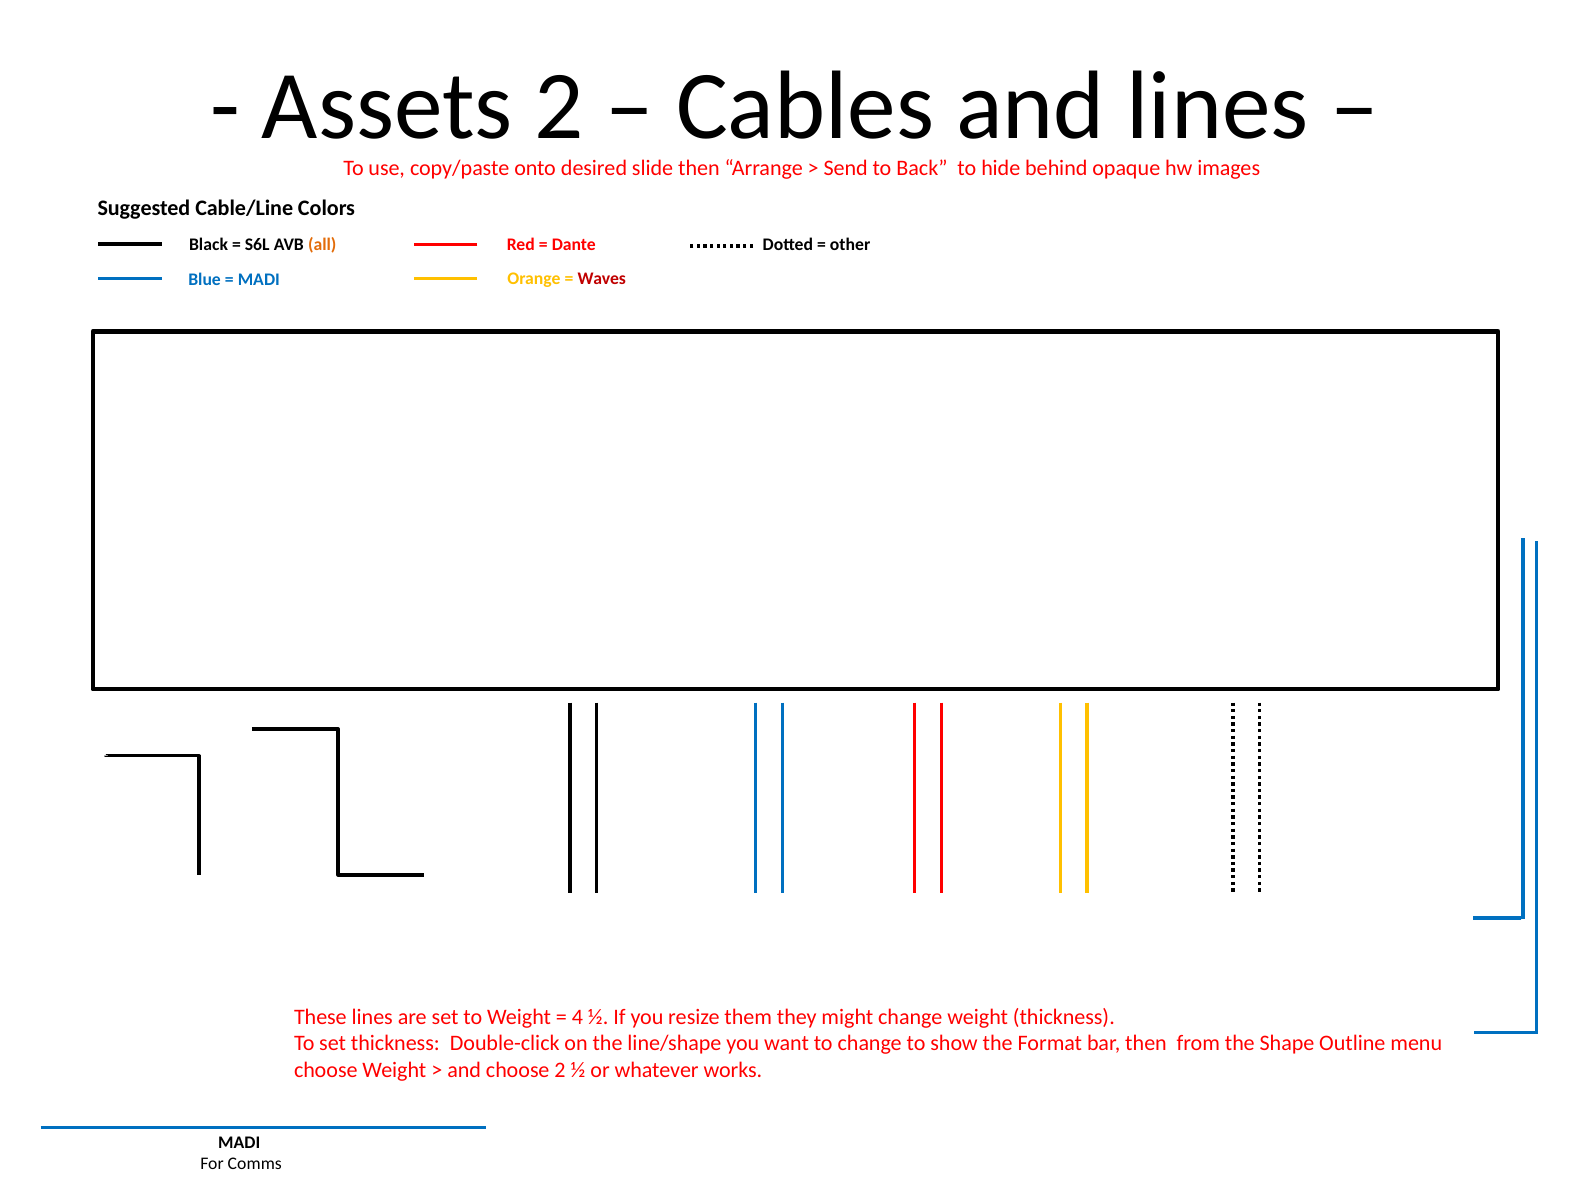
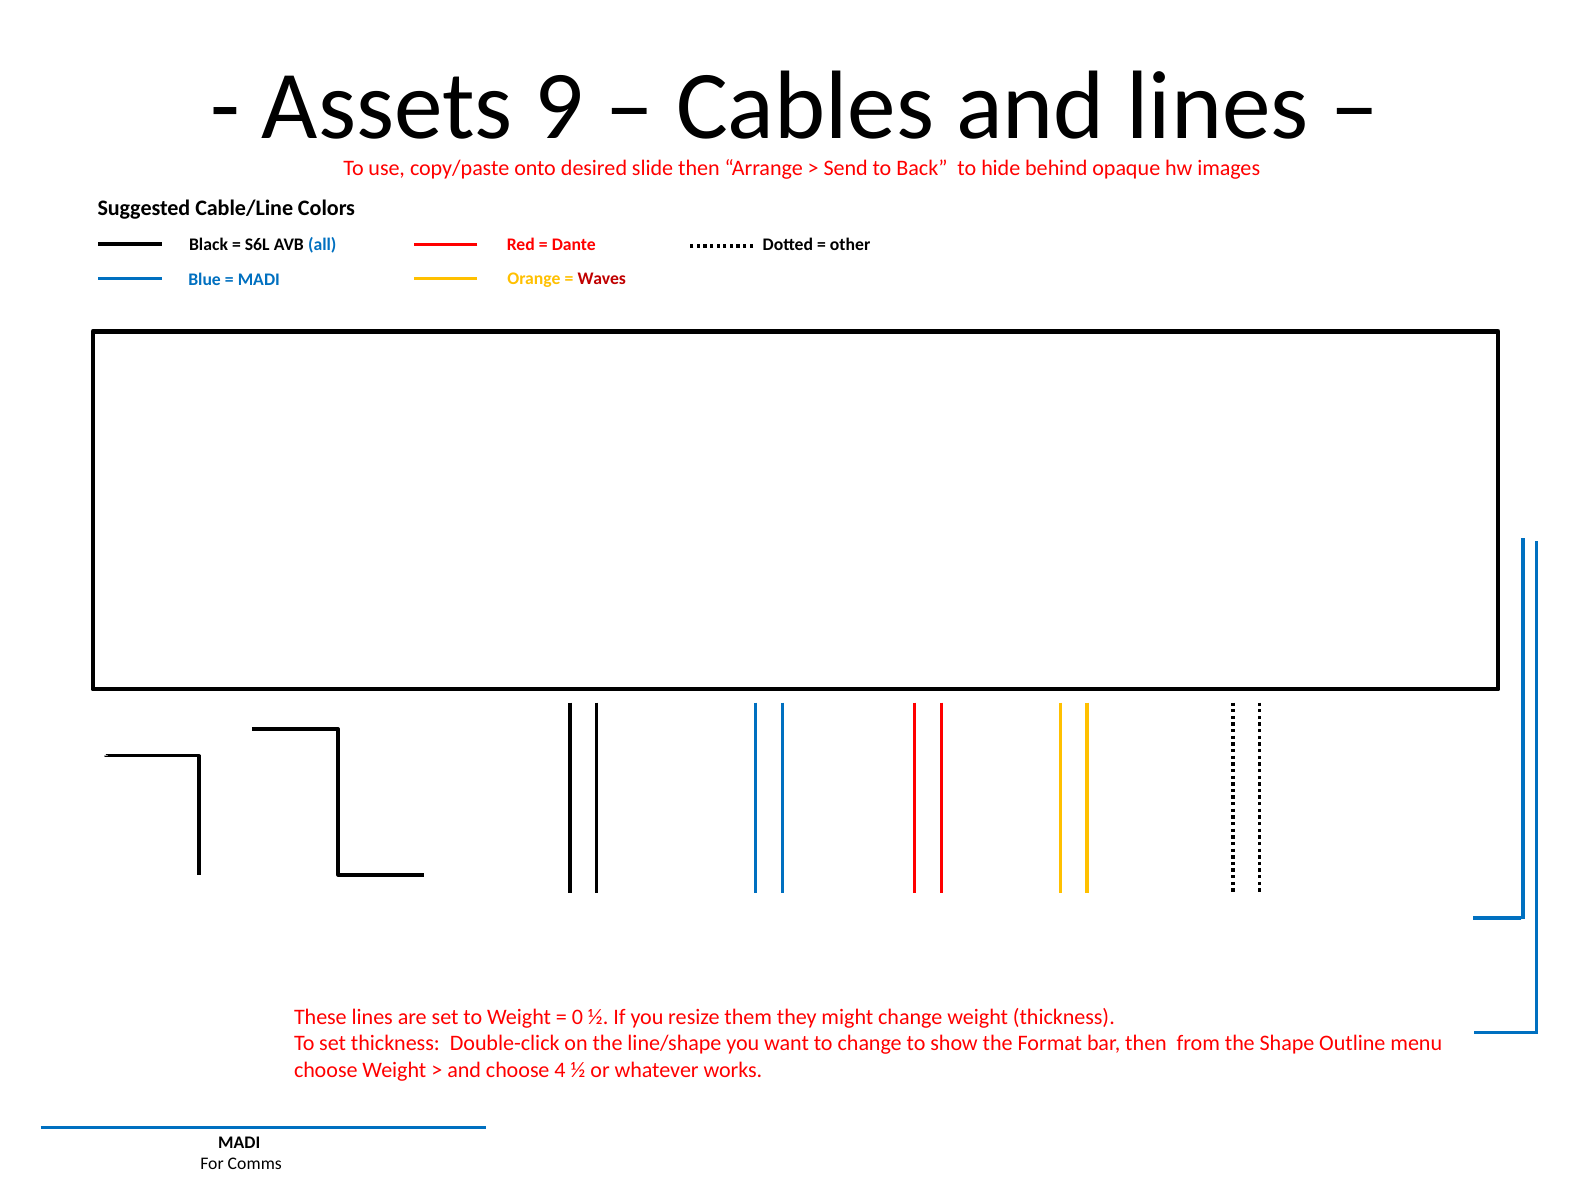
Assets 2: 2 -> 9 (559, 106)
all colour: orange -> blue (322, 245)
4: 4 -> 0 (577, 1017)
choose 2: 2 -> 4 (560, 1070)
